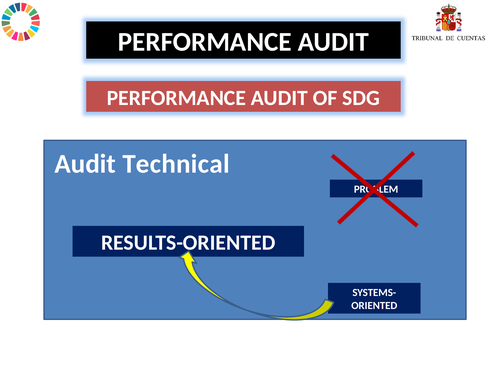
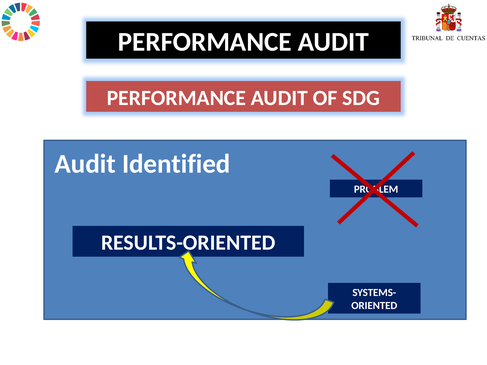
Technical: Technical -> Identified (176, 164)
